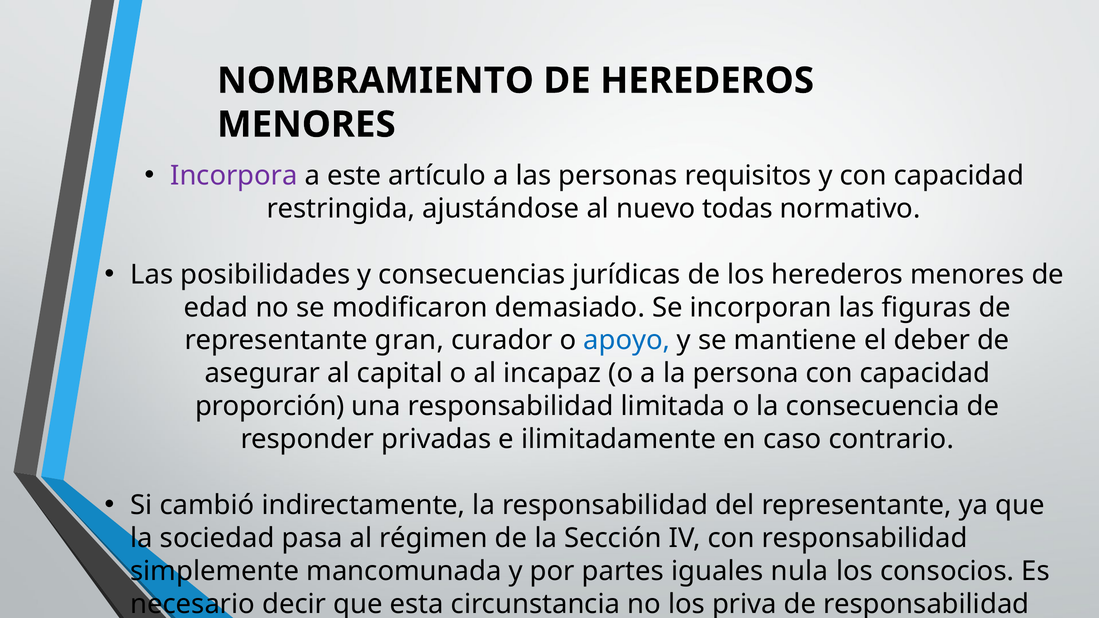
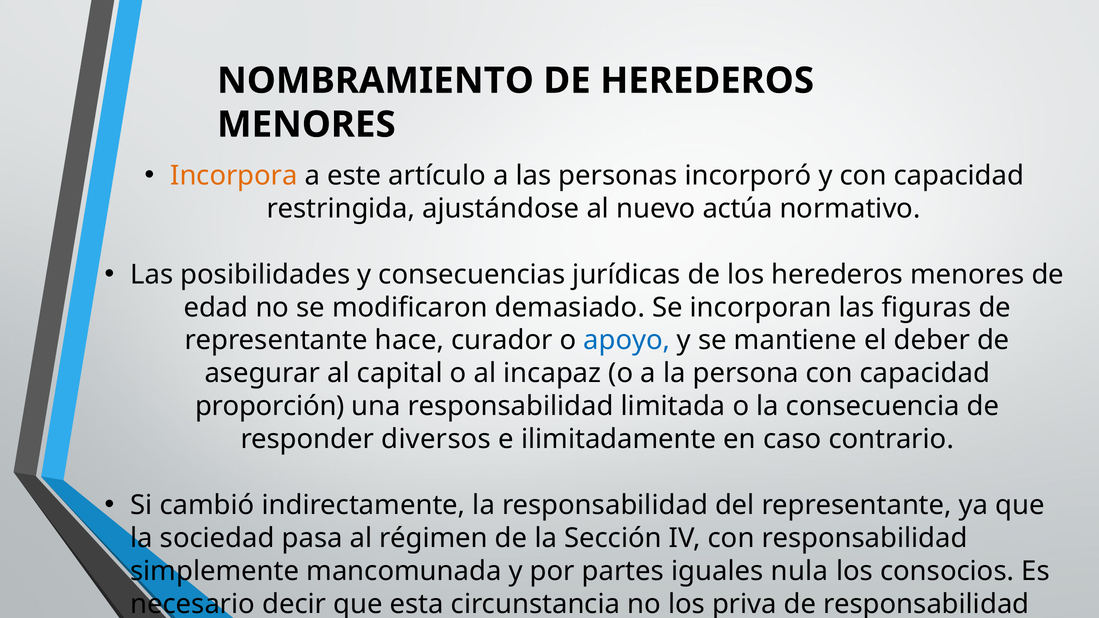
Incorpora colour: purple -> orange (234, 176)
requisitos: requisitos -> incorporó (748, 176)
todas: todas -> actúa (738, 209)
gran: gran -> hace (409, 341)
privadas: privadas -> diversos (436, 439)
